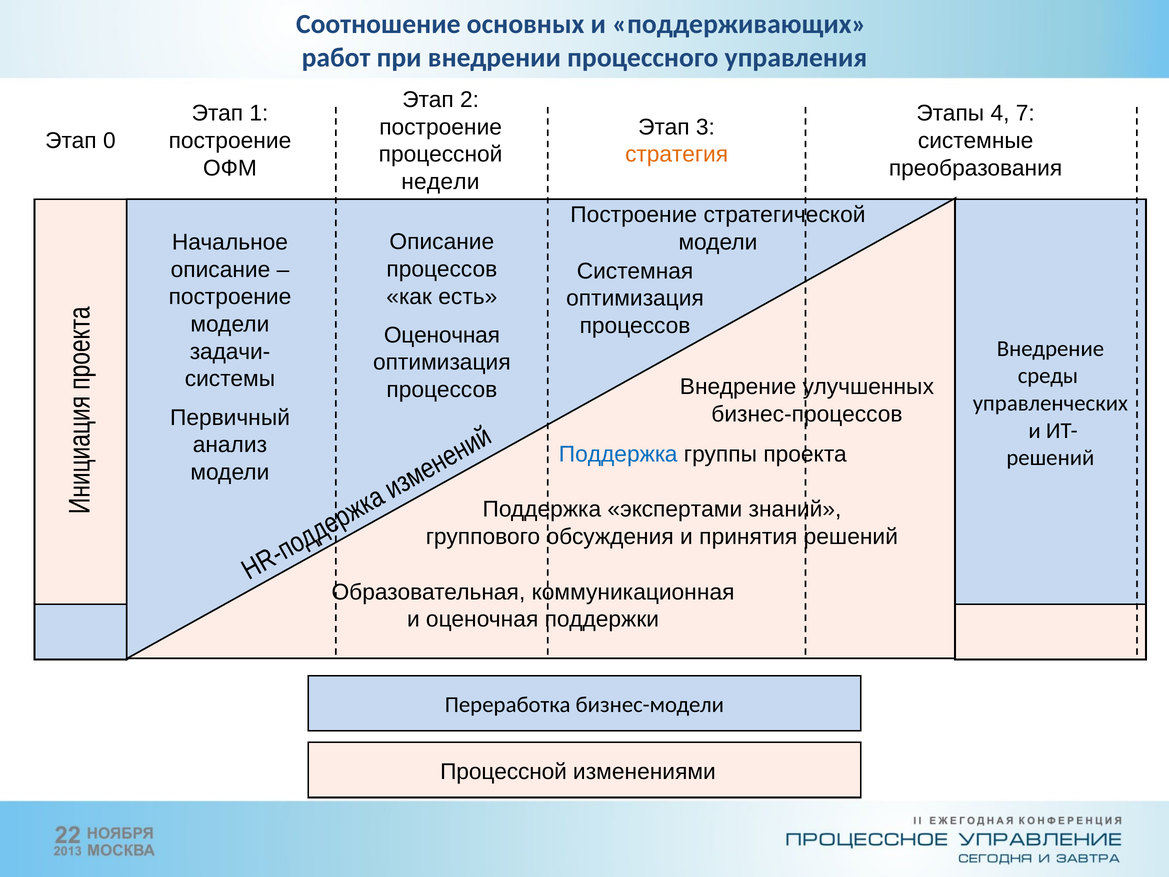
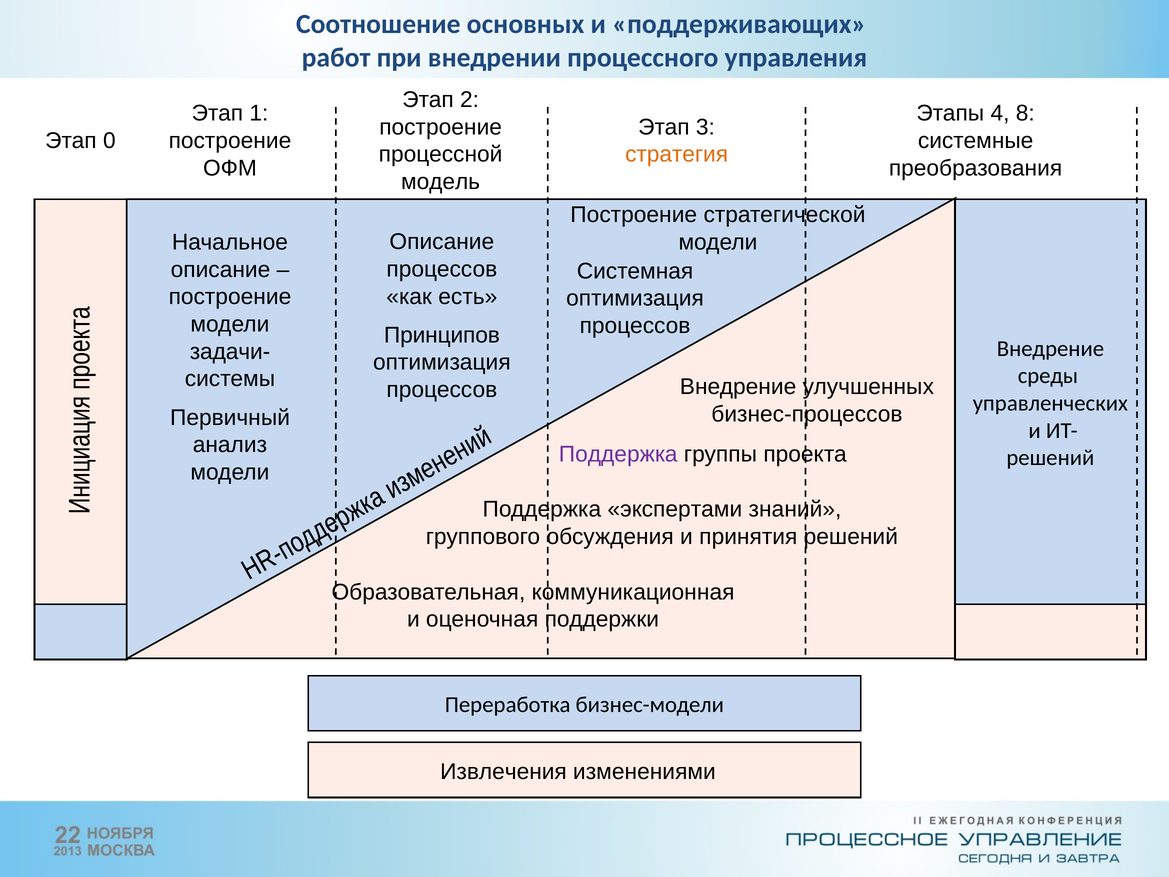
7: 7 -> 8 (1025, 113)
недели: недели -> модель (441, 182)
Оценочная: Оценочная -> Принципов (442, 335)
Поддержка colour: blue -> purple (618, 454)
Процессной: Процессной -> Извлечения (503, 771)
